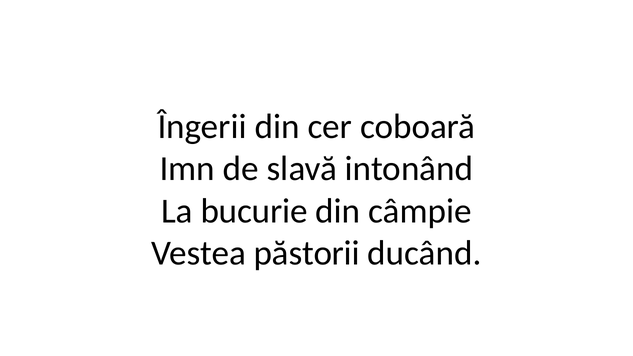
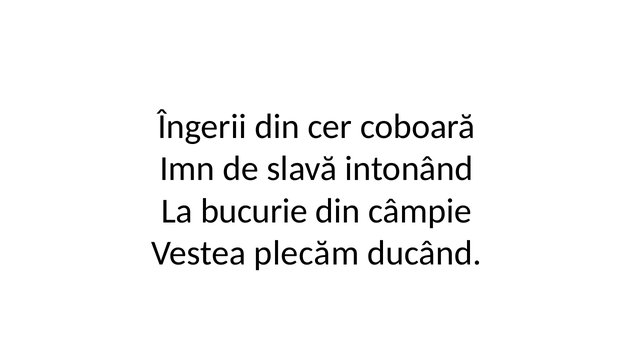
păstorii: păstorii -> plecăm (306, 253)
